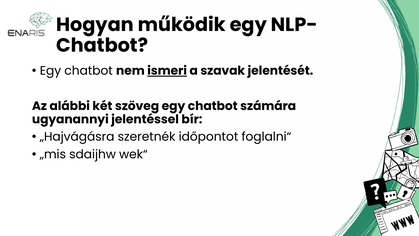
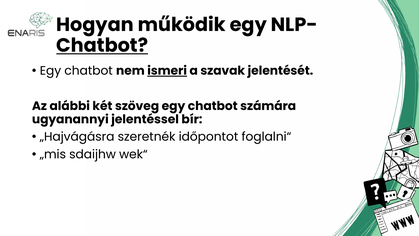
Chatbot underline: none -> present (102, 46)
